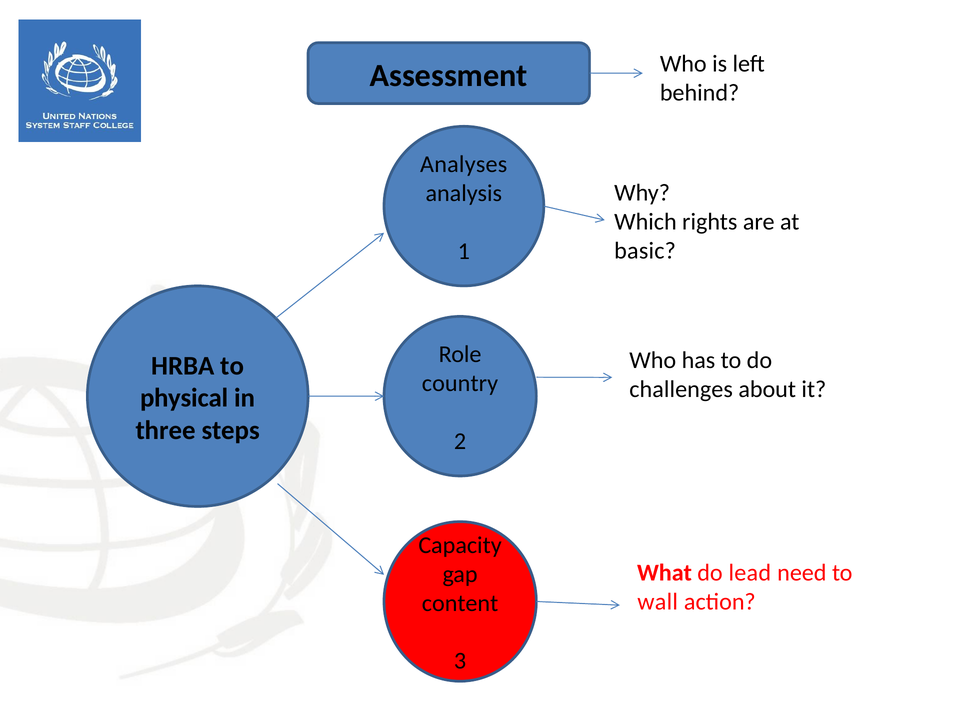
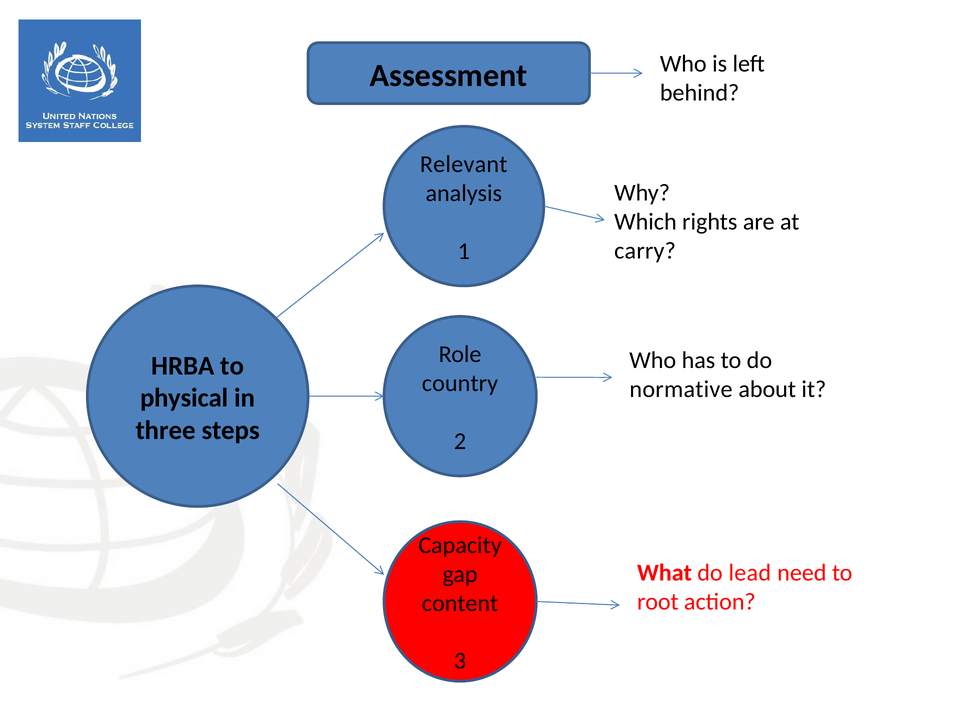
Analyses: Analyses -> Relevant (464, 164)
basic: basic -> carry (645, 251)
challenges: challenges -> normative (681, 389)
wall: wall -> root (658, 602)
